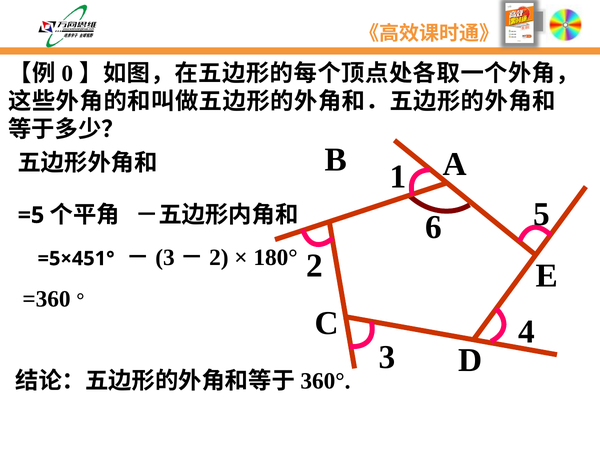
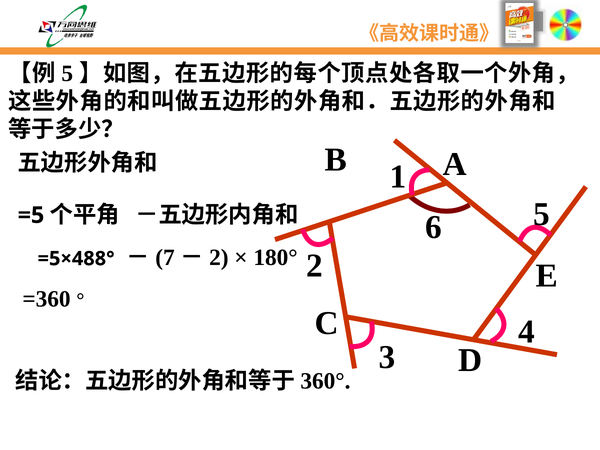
0: 0 -> 5 (67, 73)
3: 3 -> 7 (165, 258)
=5×451°: =5×451° -> =5×488° (76, 259)
